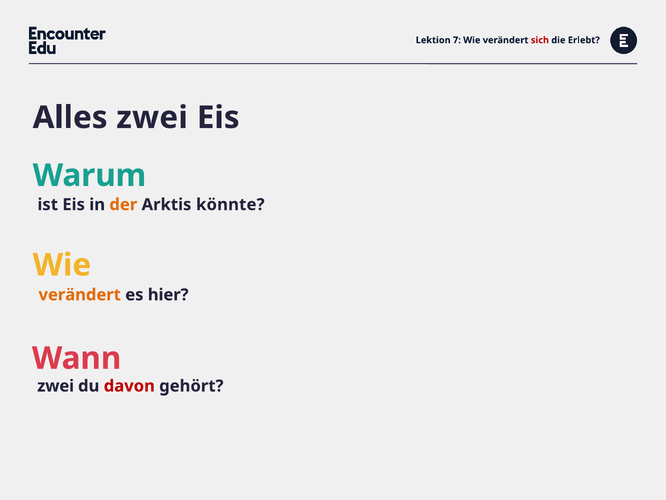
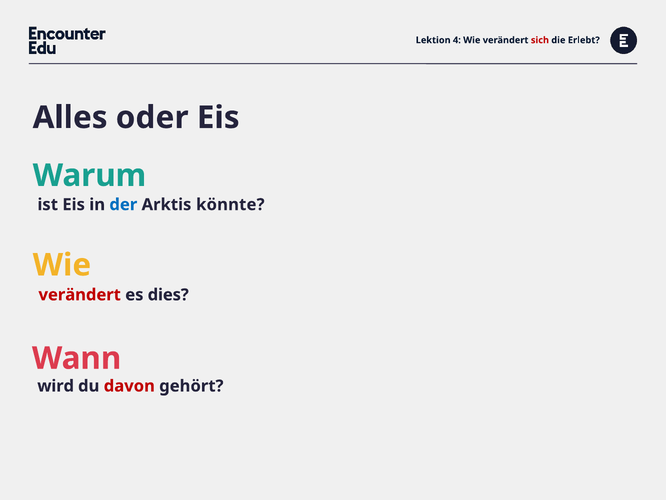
7: 7 -> 4 (457, 40)
Alles zwei: zwei -> oder (152, 118)
der colour: orange -> blue (123, 204)
verändert colour: orange -> red (80, 295)
hier: hier -> dies (168, 295)
zwei: zwei -> wird (56, 386)
